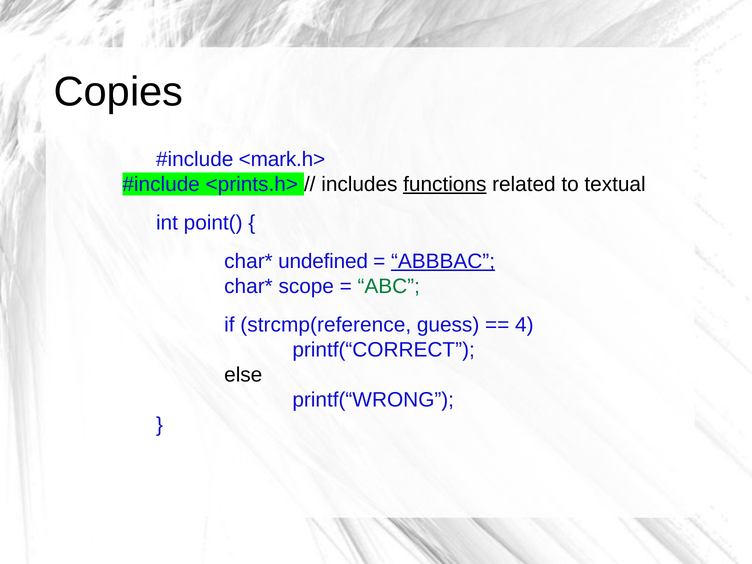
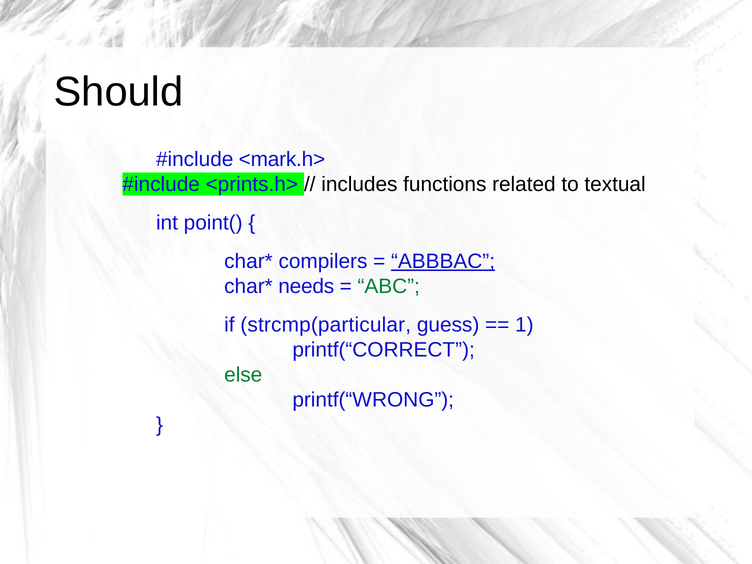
Copies: Copies -> Should (119, 92)
functions underline: present -> none (445, 184)
undefined: undefined -> compilers (323, 261)
scope: scope -> needs (306, 286)
strcmp(reference: strcmp(reference -> strcmp(particular (326, 325)
4: 4 -> 1 (524, 325)
else colour: black -> green (243, 375)
